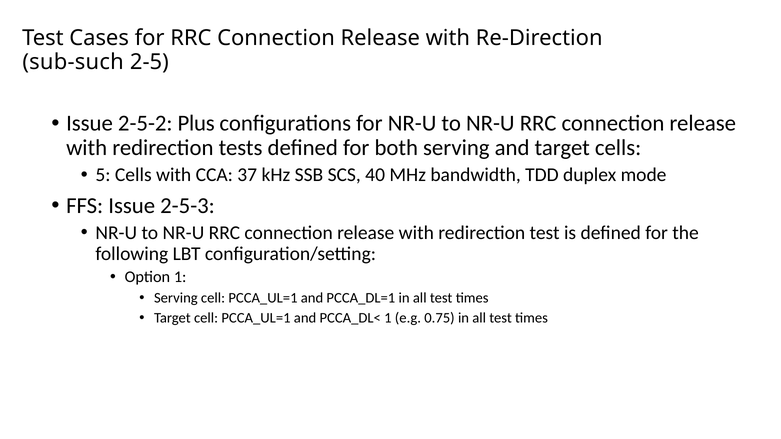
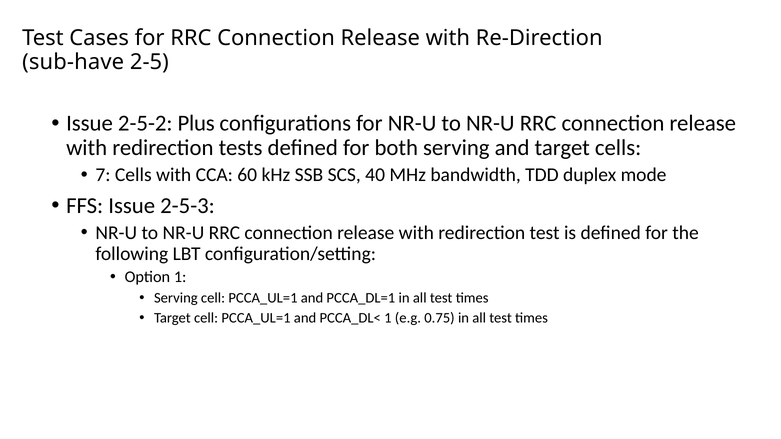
sub-such: sub-such -> sub-have (73, 62)
5: 5 -> 7 (103, 175)
37: 37 -> 60 (247, 175)
